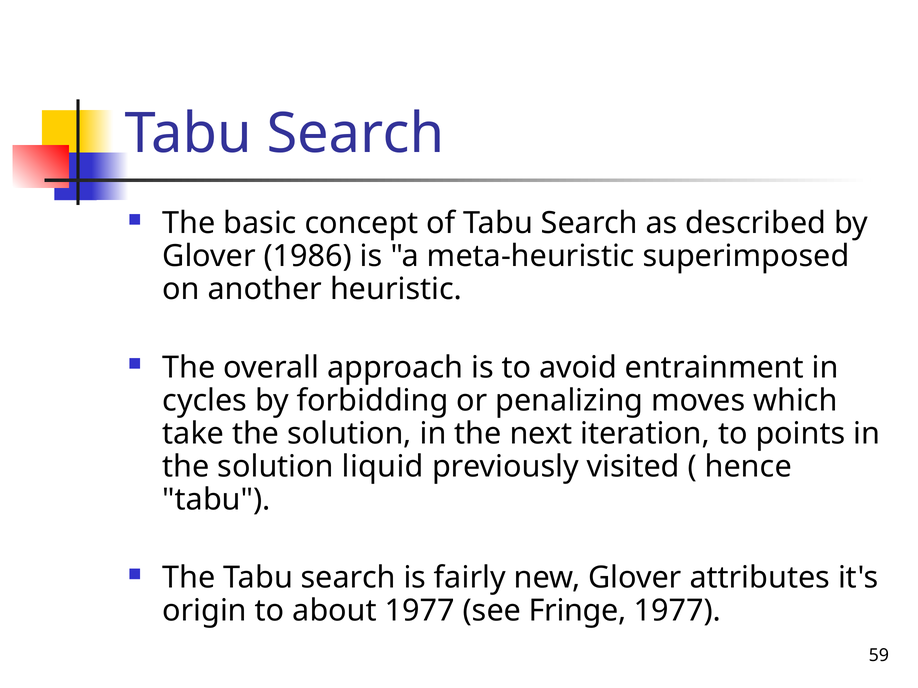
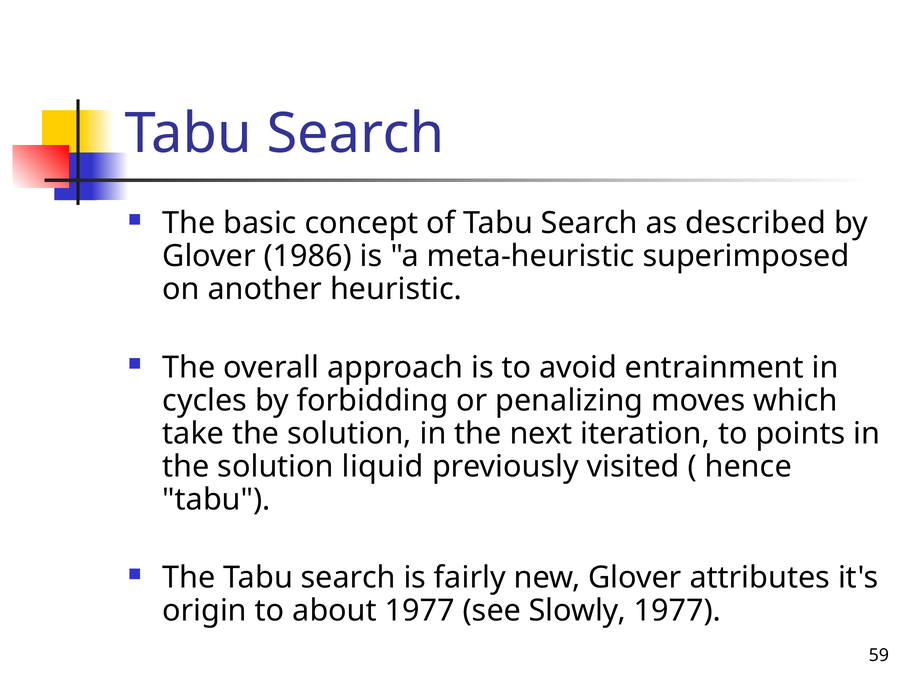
Fringe: Fringe -> Slowly (578, 611)
